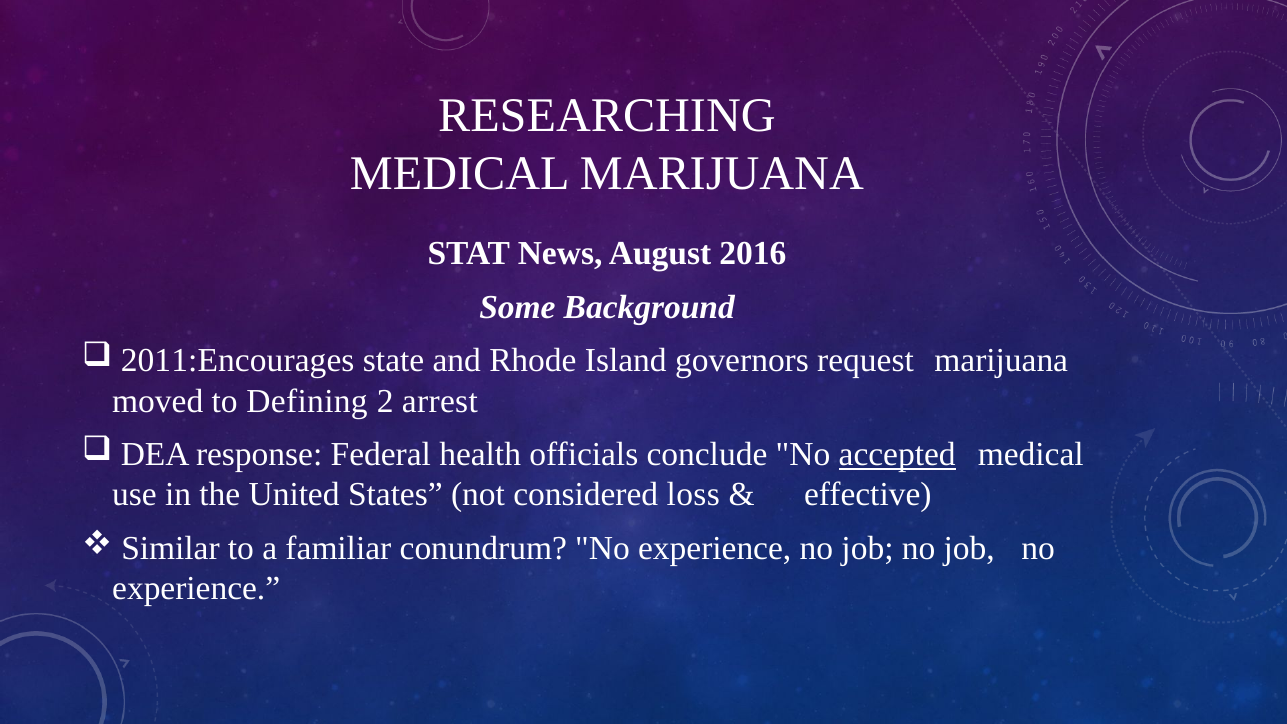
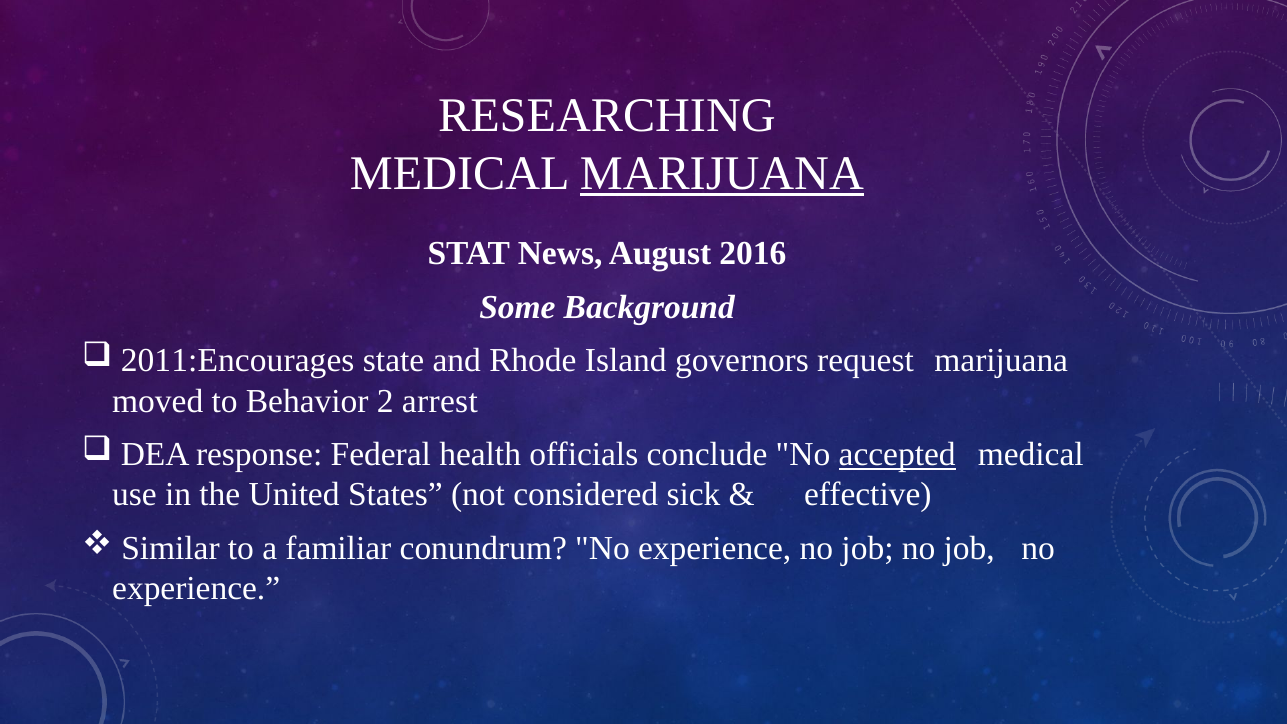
MARIJUANA underline: none -> present (722, 174)
Defining: Defining -> Behavior (307, 401)
loss: loss -> sick (693, 495)
